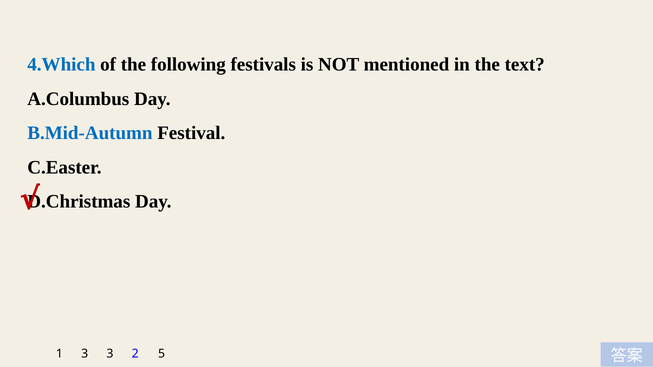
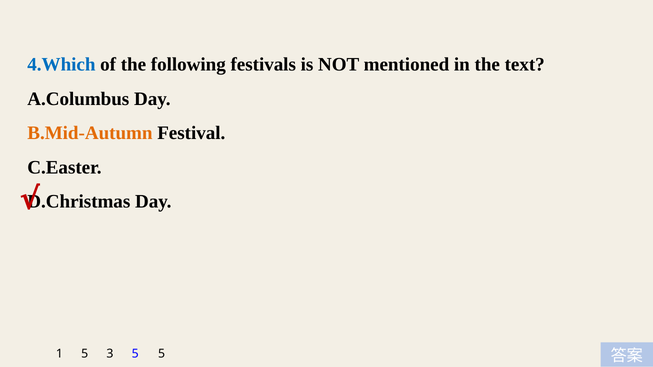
B.Mid-Autumn colour: blue -> orange (90, 133)
1 3: 3 -> 5 (85, 354)
3 2: 2 -> 5 (135, 354)
